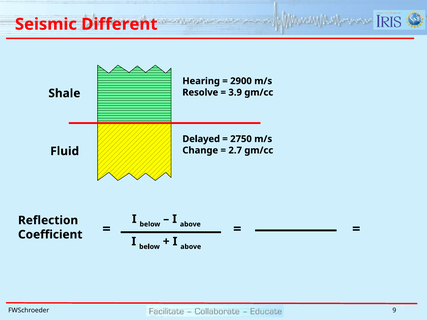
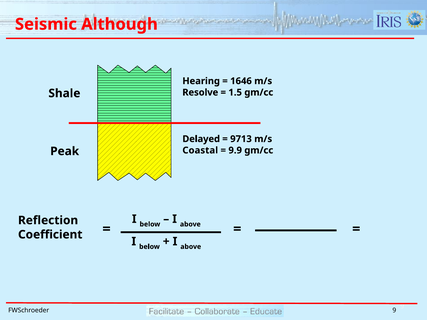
Different: Different -> Although (119, 24)
2900: 2900 -> 1646 (241, 81)
3.9: 3.9 -> 1.5 (235, 92)
2750: 2750 -> 9713 (241, 139)
Change: Change -> Coastal (200, 150)
2.7: 2.7 -> 9.9 (235, 150)
Fluid: Fluid -> Peak (65, 151)
